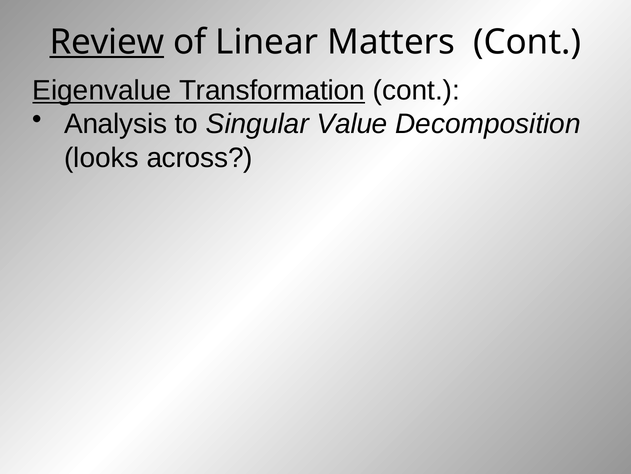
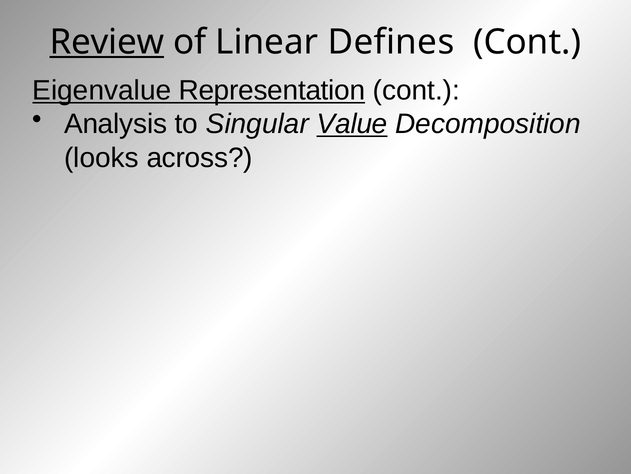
Matters: Matters -> Defines (391, 42)
Transformation: Transformation -> Representation (272, 90)
Value underline: none -> present (352, 124)
